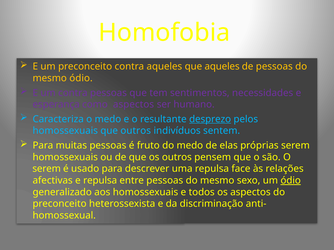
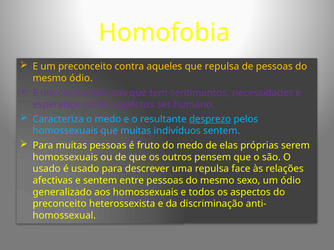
que aqueles: aqueles -> repulsa (222, 67)
que outros: outros -> muitas (136, 131)
serem: serem -> usado (47, 169)
e repulsa: repulsa -> sentem (100, 181)
ódio underline: present -> none (291, 181)
